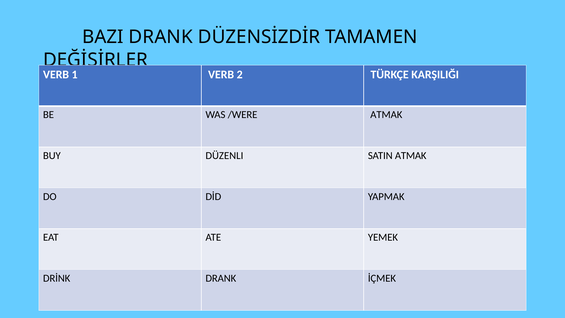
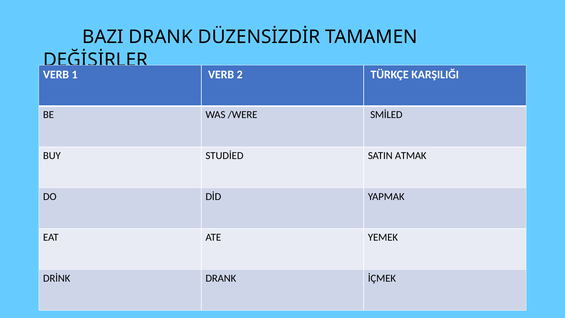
/WERE ATMAK: ATMAK -> SMİLED (386, 115)
DÜZENLI: DÜZENLI -> STUDİED (224, 156)
